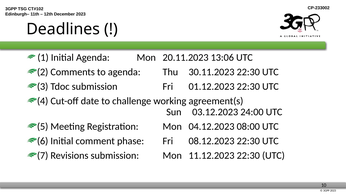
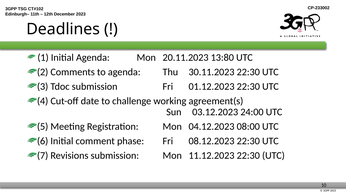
13:06: 13:06 -> 13:80 (222, 57)
